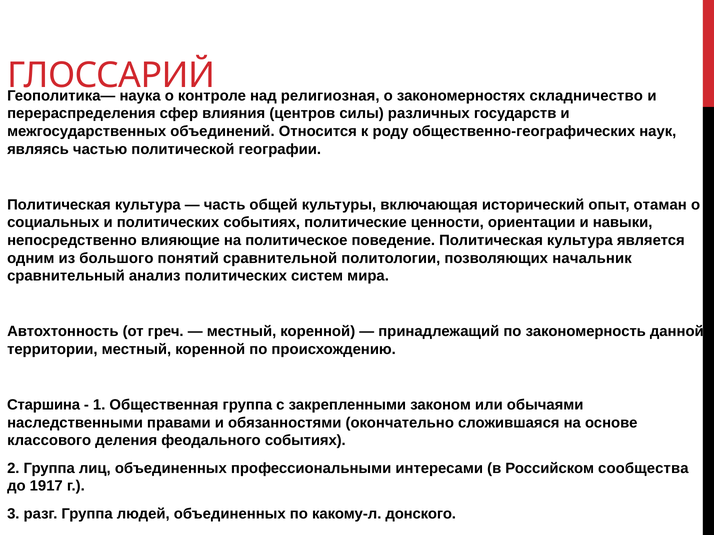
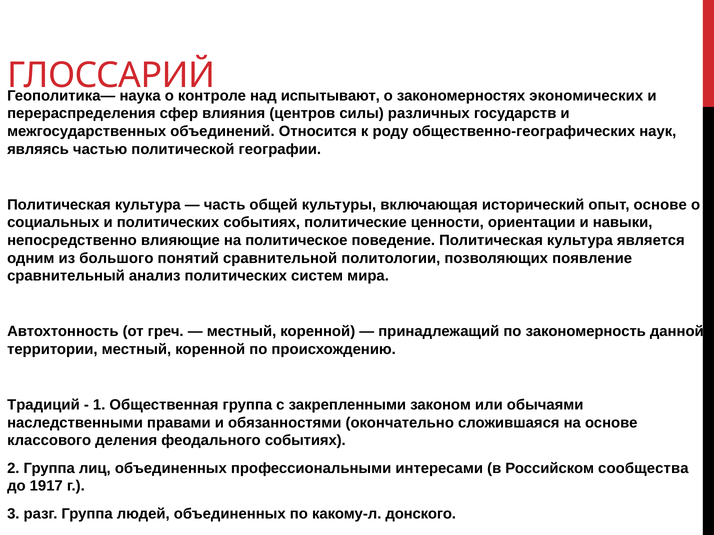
религиозная: религиозная -> испытывают (330, 96)
складничество: складничество -> экономических (586, 96)
опыт отаман: отаман -> основе (660, 205)
начальник: начальник -> появление (592, 258)
Старшина: Старшина -> Традиций (43, 405)
